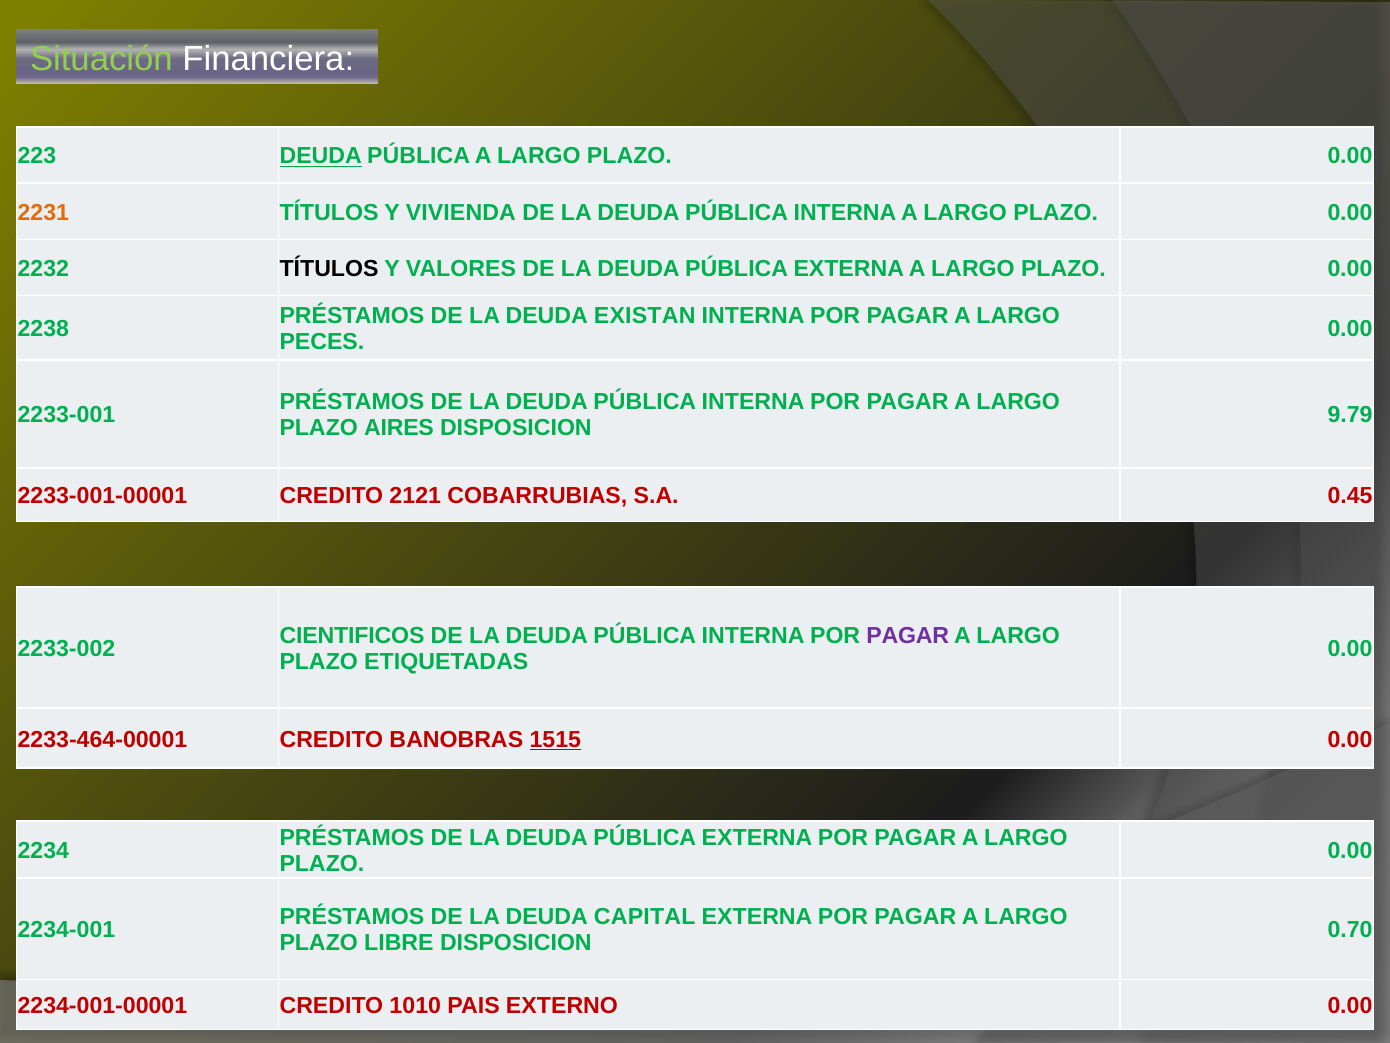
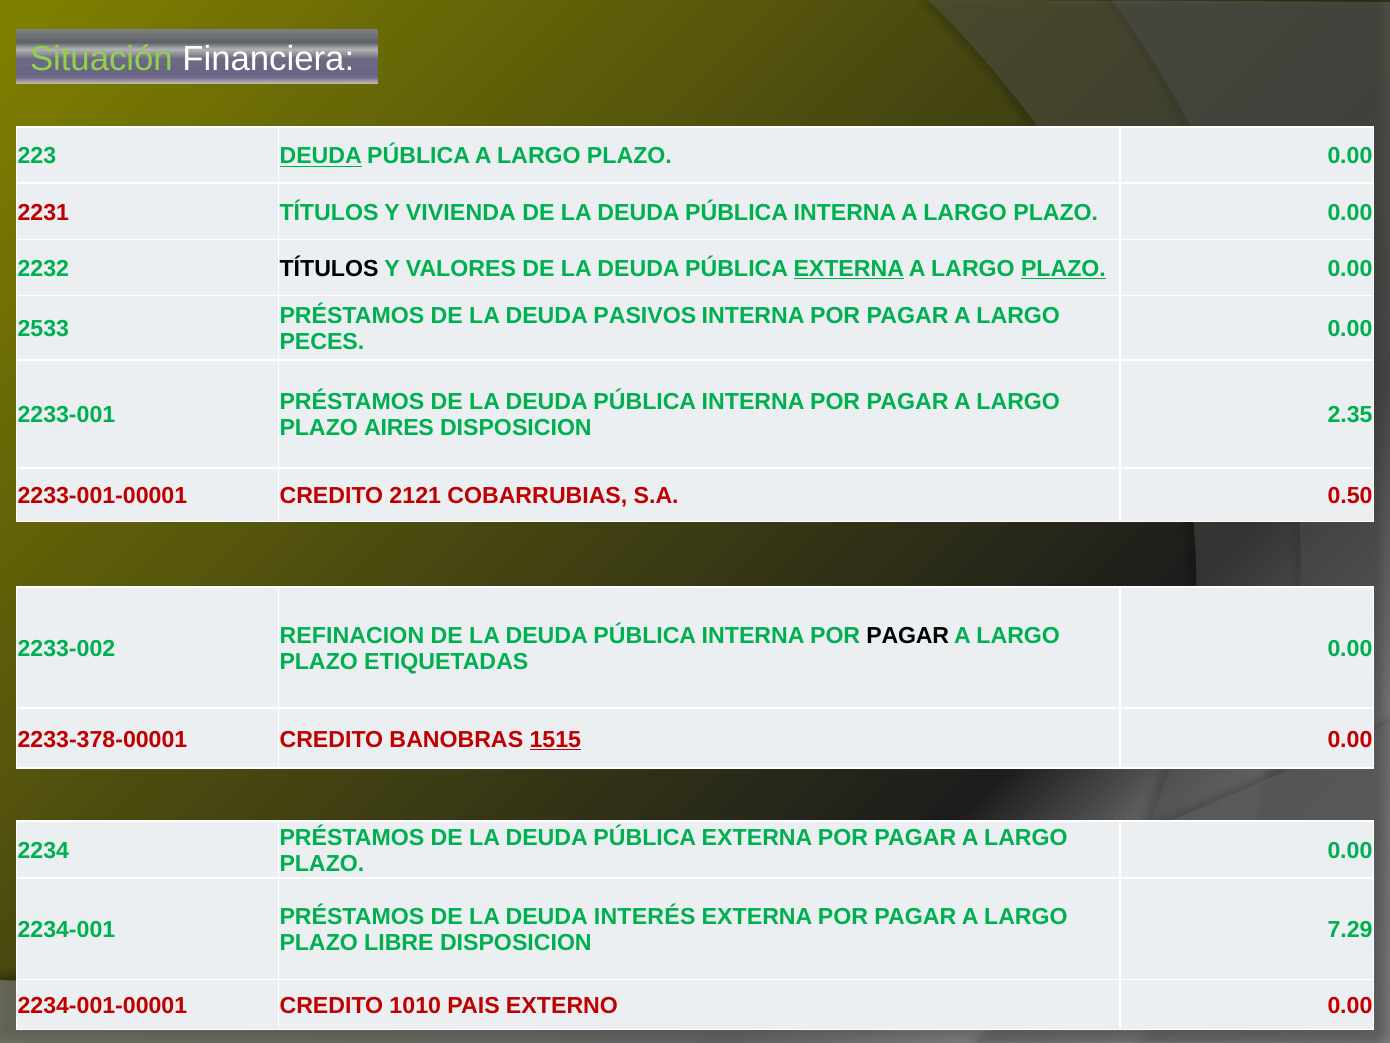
2231 colour: orange -> red (43, 212)
EXTERNA underline: none -> present (849, 268)
PLAZO underline: none -> present (1063, 268)
EXISTAN: EXISTAN -> PASIVOS (645, 316)
2238: 2238 -> 2533 (43, 329)
9.79: 9.79 -> 2.35 (1350, 415)
0.45: 0.45 -> 0.50 (1350, 495)
CIENTIFICOS: CIENTIFICOS -> REFINACION (352, 636)
PAGAR colour: purple -> black (908, 636)
2233-464-00001: 2233-464-00001 -> 2233-378-00001 (102, 739)
CAPITAL: CAPITAL -> INTERÉS (645, 916)
0.70: 0.70 -> 7.29 (1350, 929)
